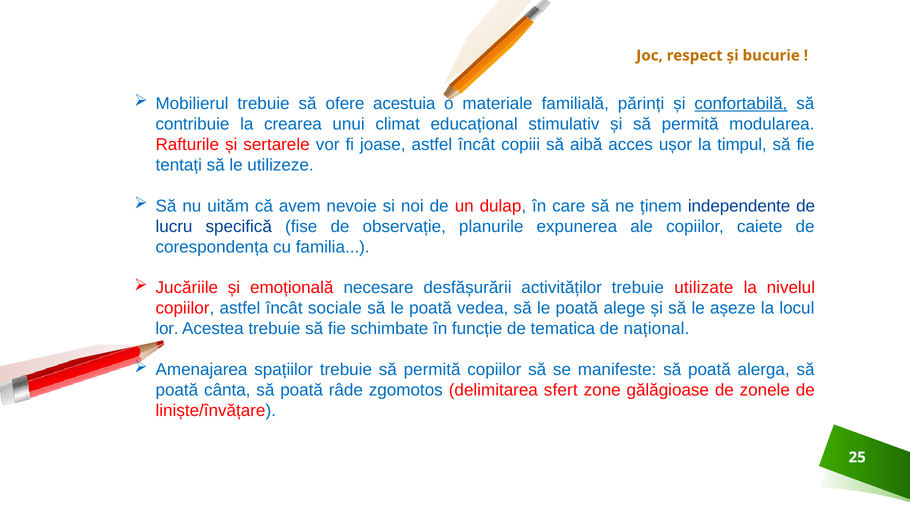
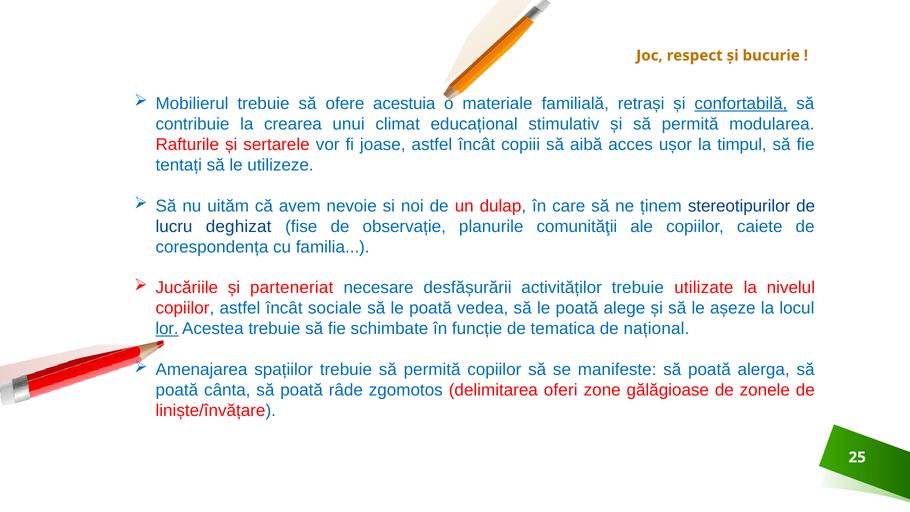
părinți: părinți -> retrași (641, 103)
independente: independente -> stereotipurilor (739, 206)
specifică: specifică -> deghizat (239, 226)
expunerea: expunerea -> comunităţii (577, 226)
emoțională: emoțională -> parteneriat (292, 288)
lor underline: none -> present (167, 329)
sfert: sfert -> oferi (561, 390)
